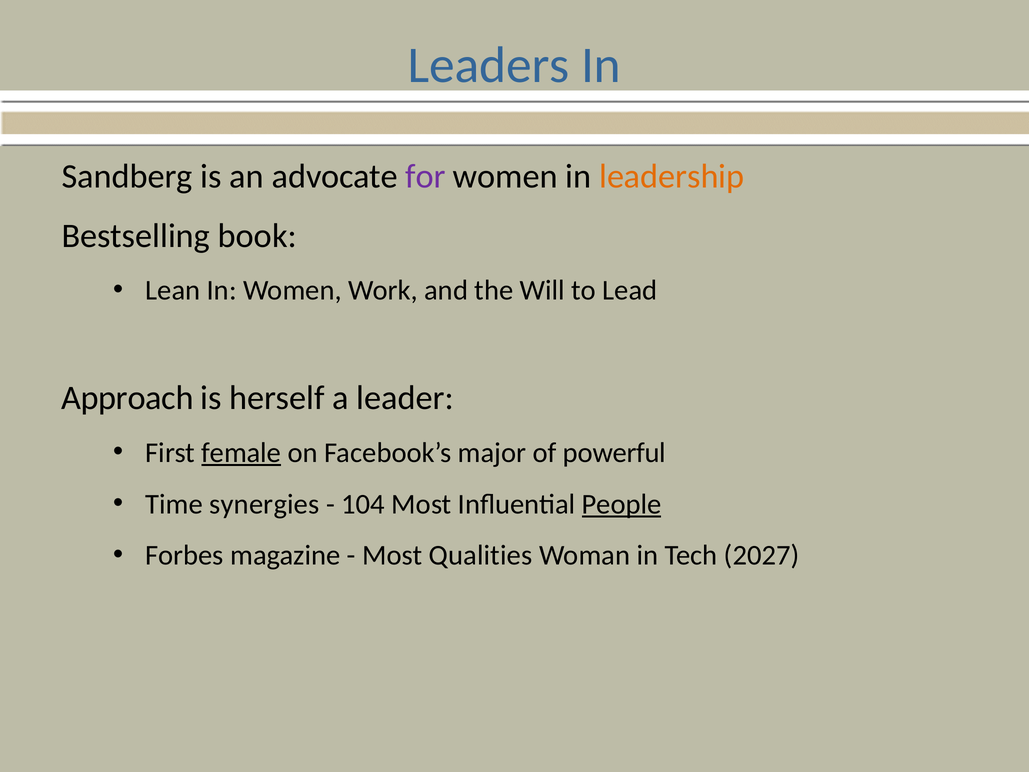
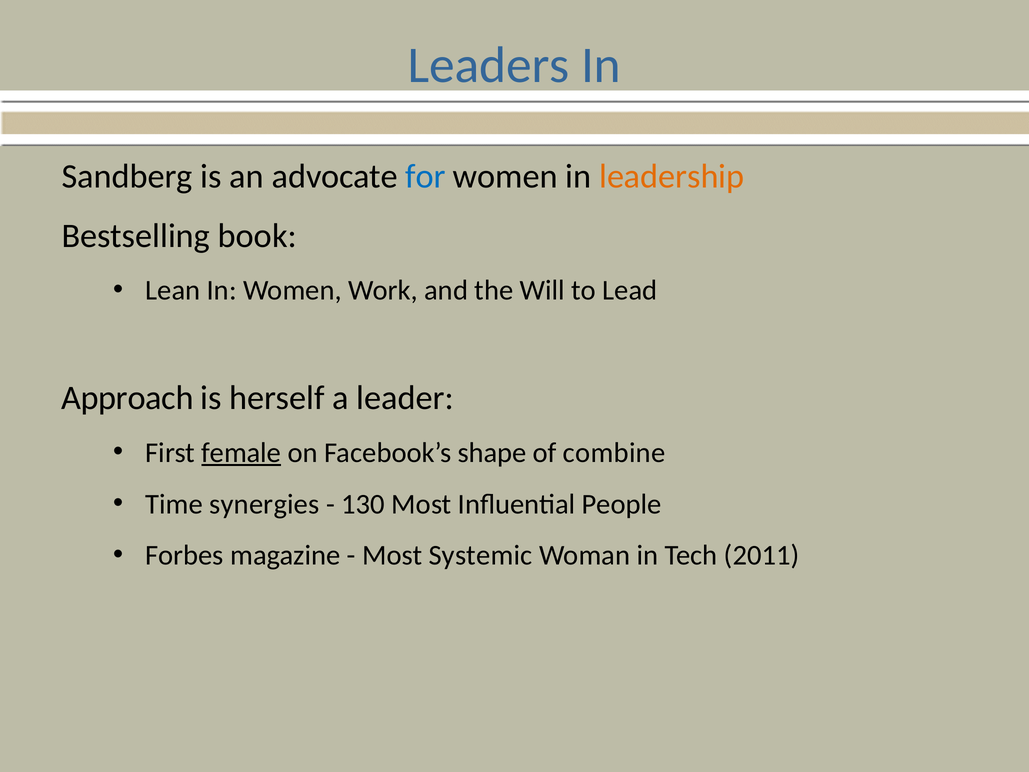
for colour: purple -> blue (425, 176)
major: major -> shape (492, 452)
powerful: powerful -> combine (614, 452)
104: 104 -> 130 (363, 504)
People underline: present -> none (622, 504)
Qualities: Qualities -> Systemic (481, 555)
2027: 2027 -> 2011 (762, 555)
